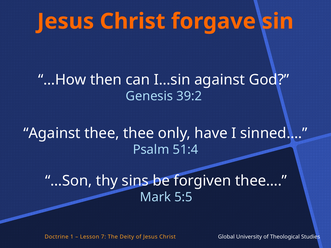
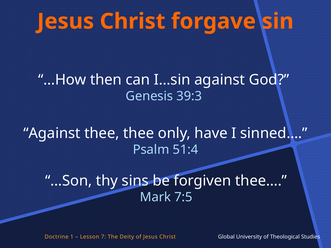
39:2: 39:2 -> 39:3 (189, 96)
5:5: 5:5 -> 7:5 (183, 197)
